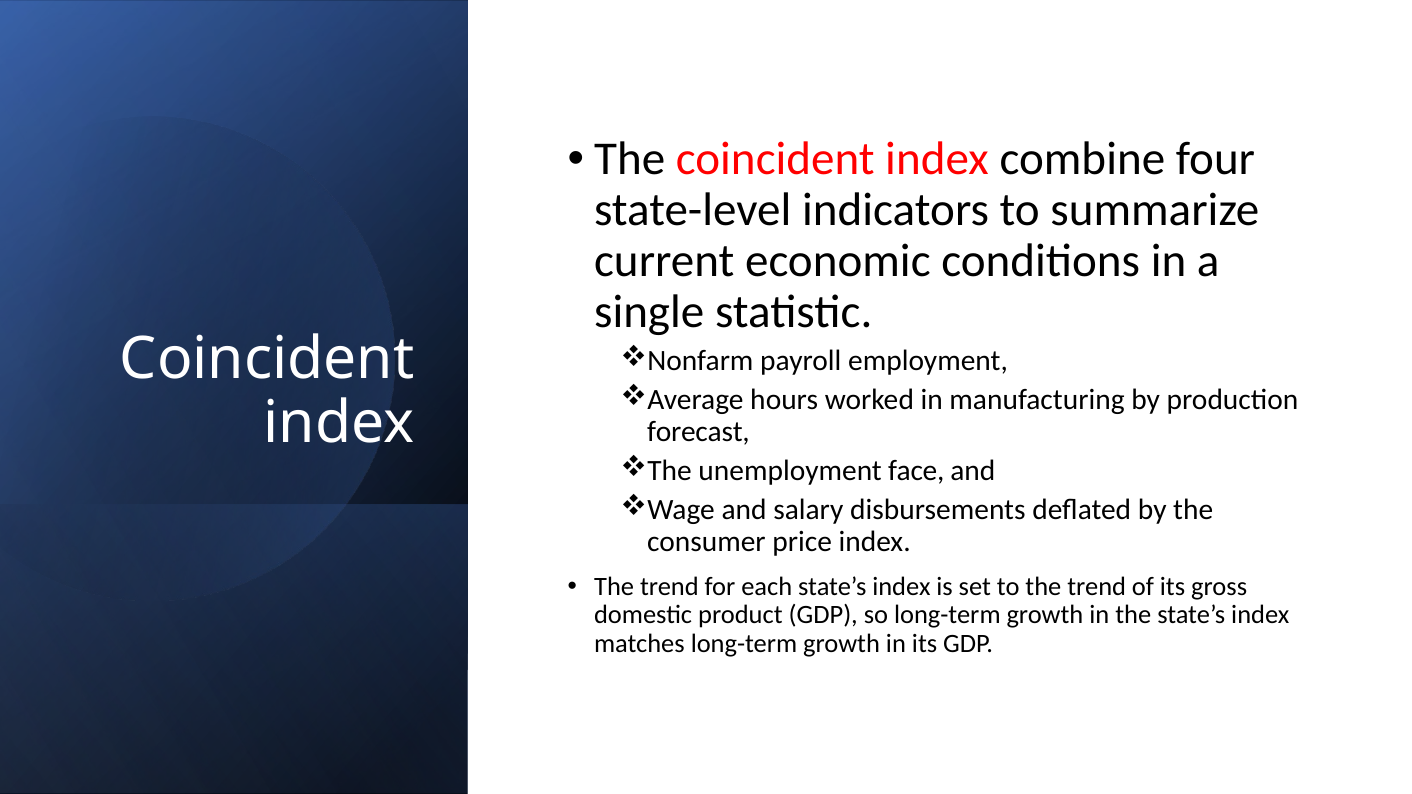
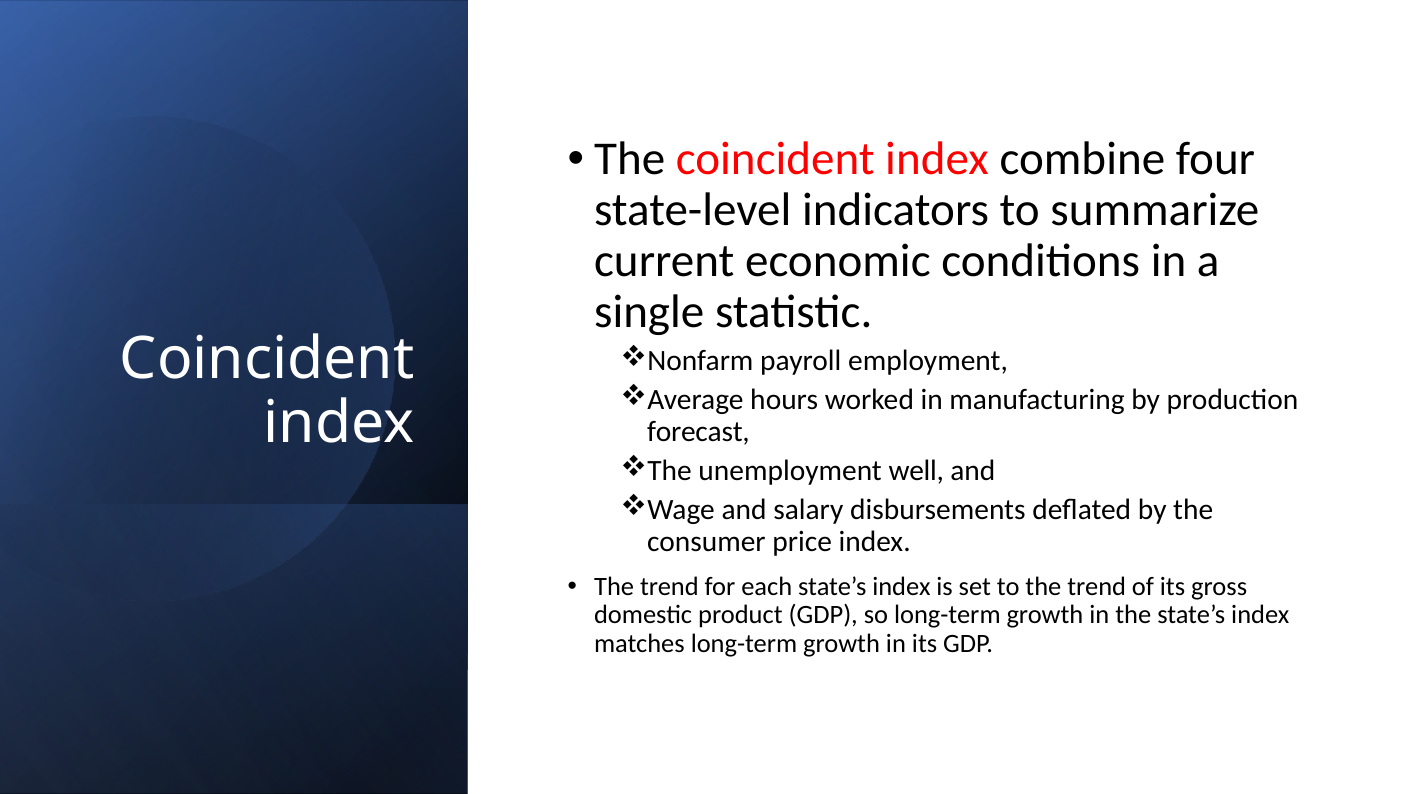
face: face -> well (916, 471)
